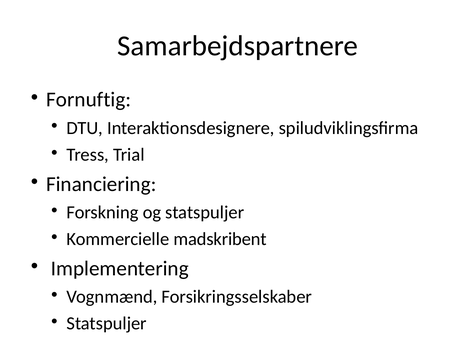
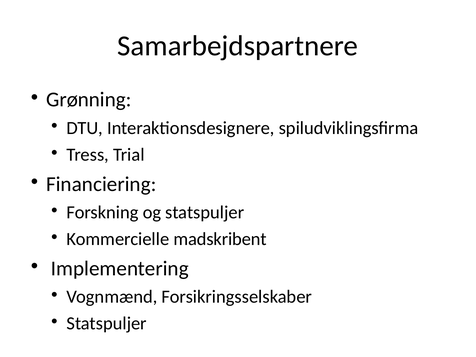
Fornuftig: Fornuftig -> Grønning (89, 100)
